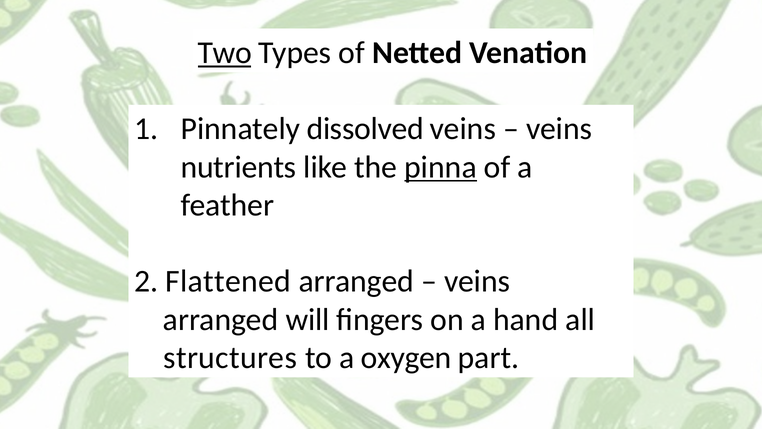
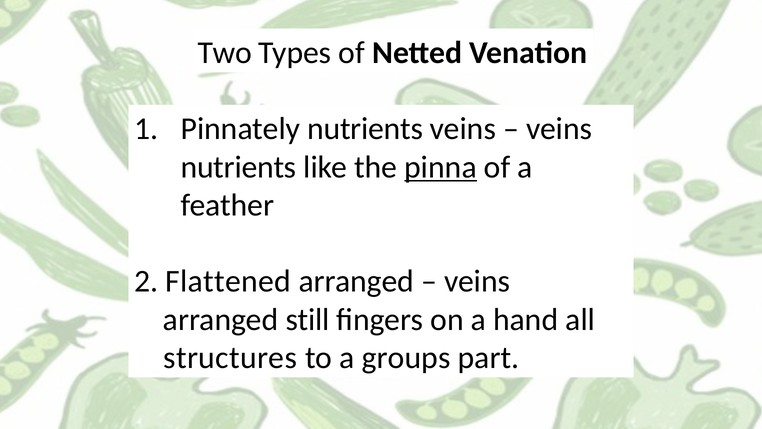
Two underline: present -> none (225, 53)
Pinnately dissolved: dissolved -> nutrients (365, 129)
will: will -> still (308, 319)
oxygen: oxygen -> groups (406, 357)
